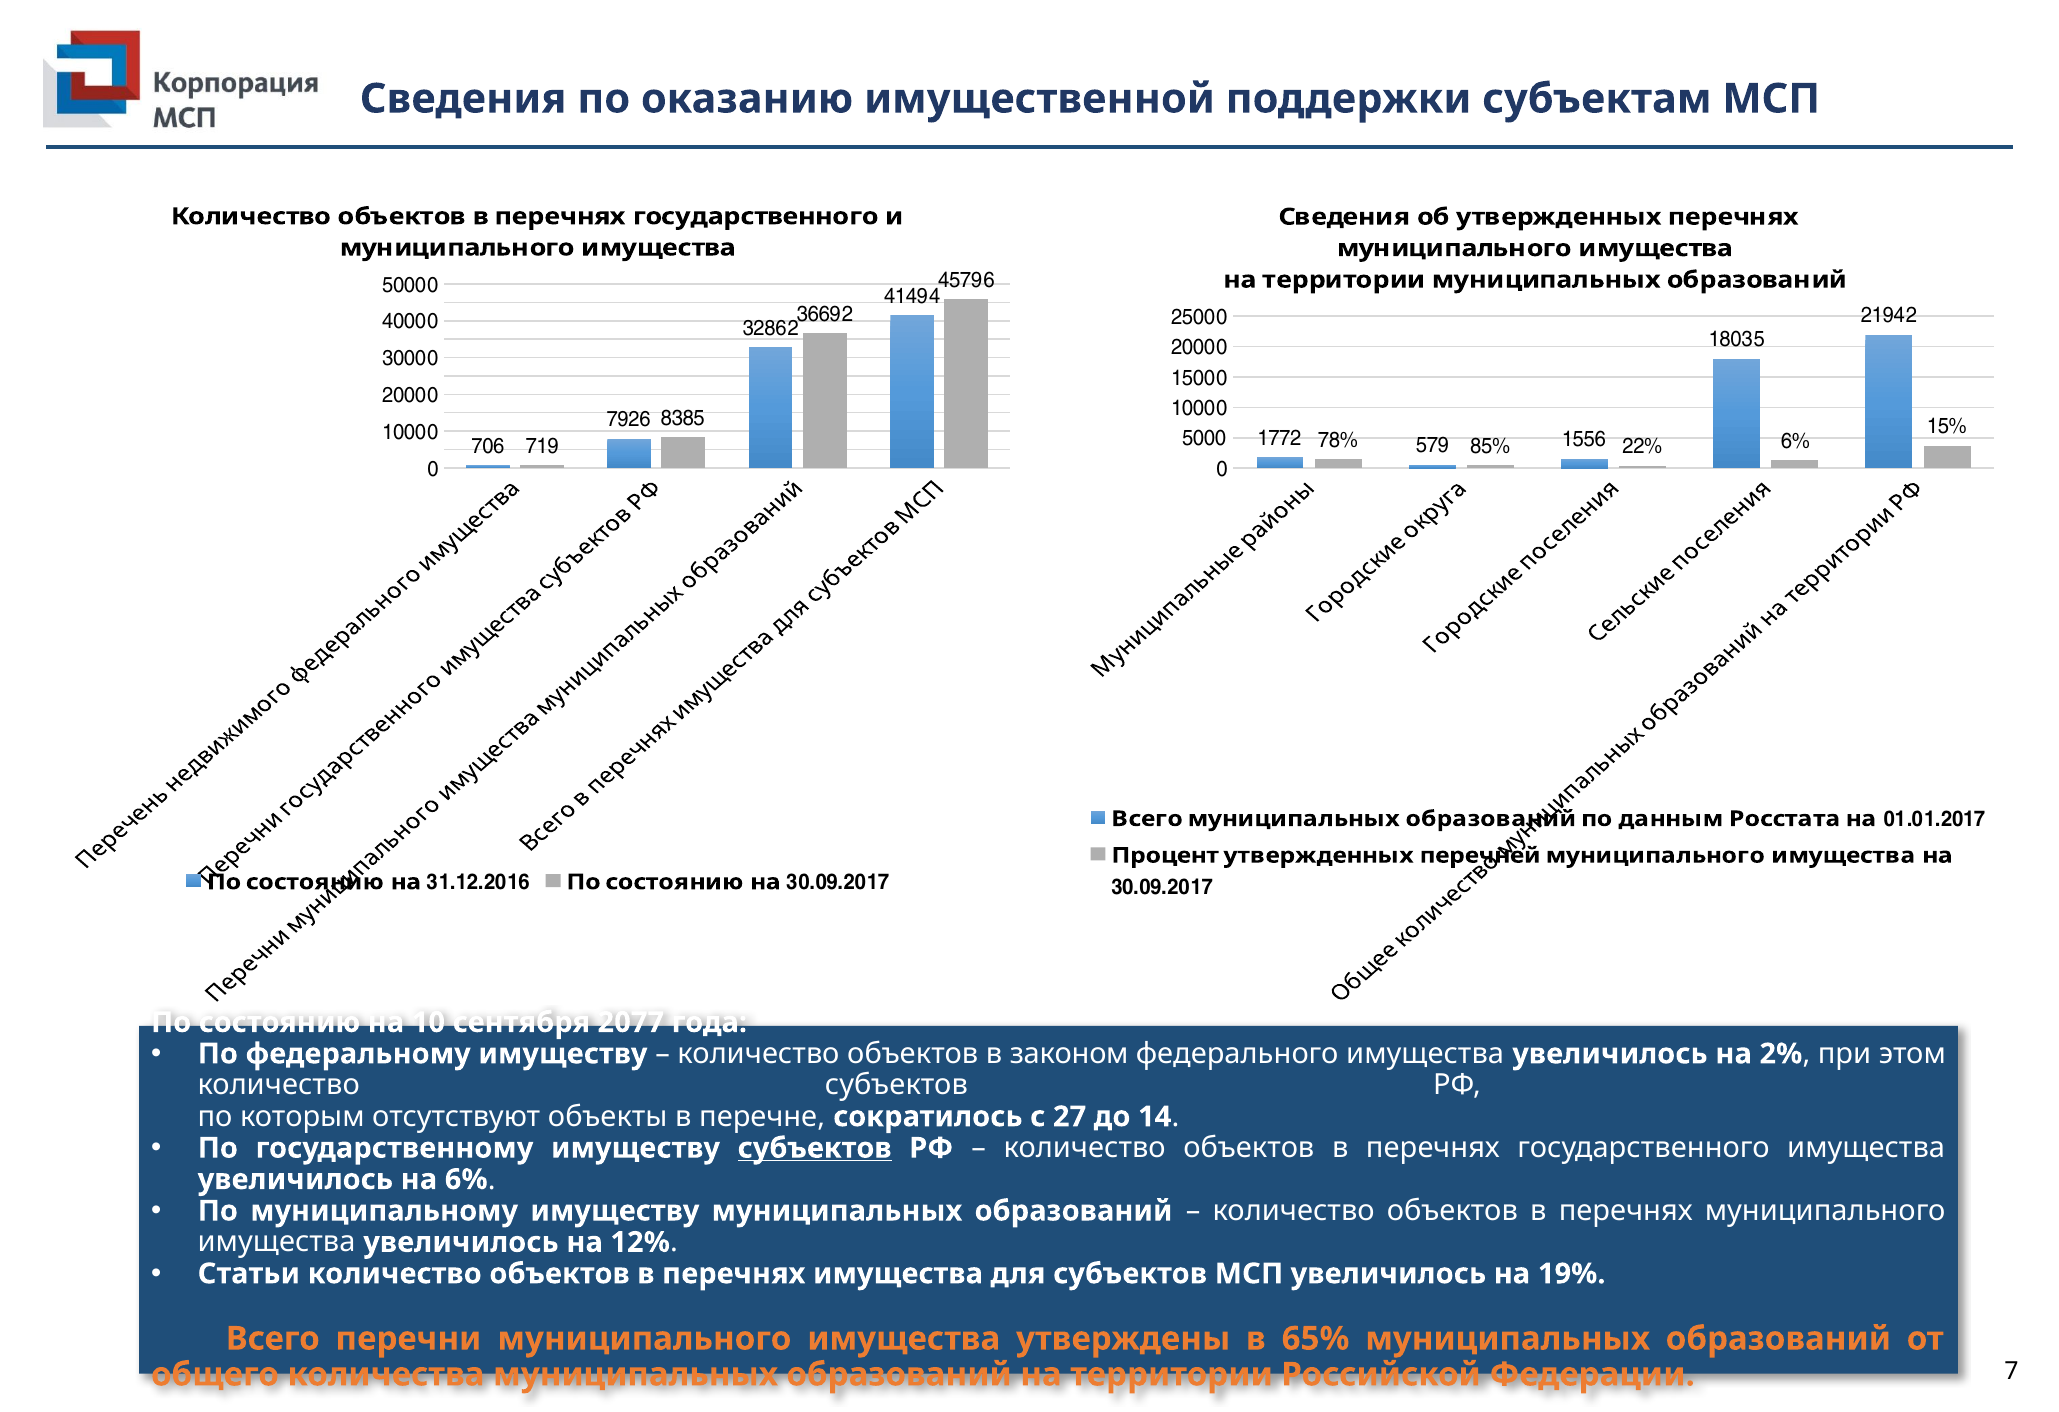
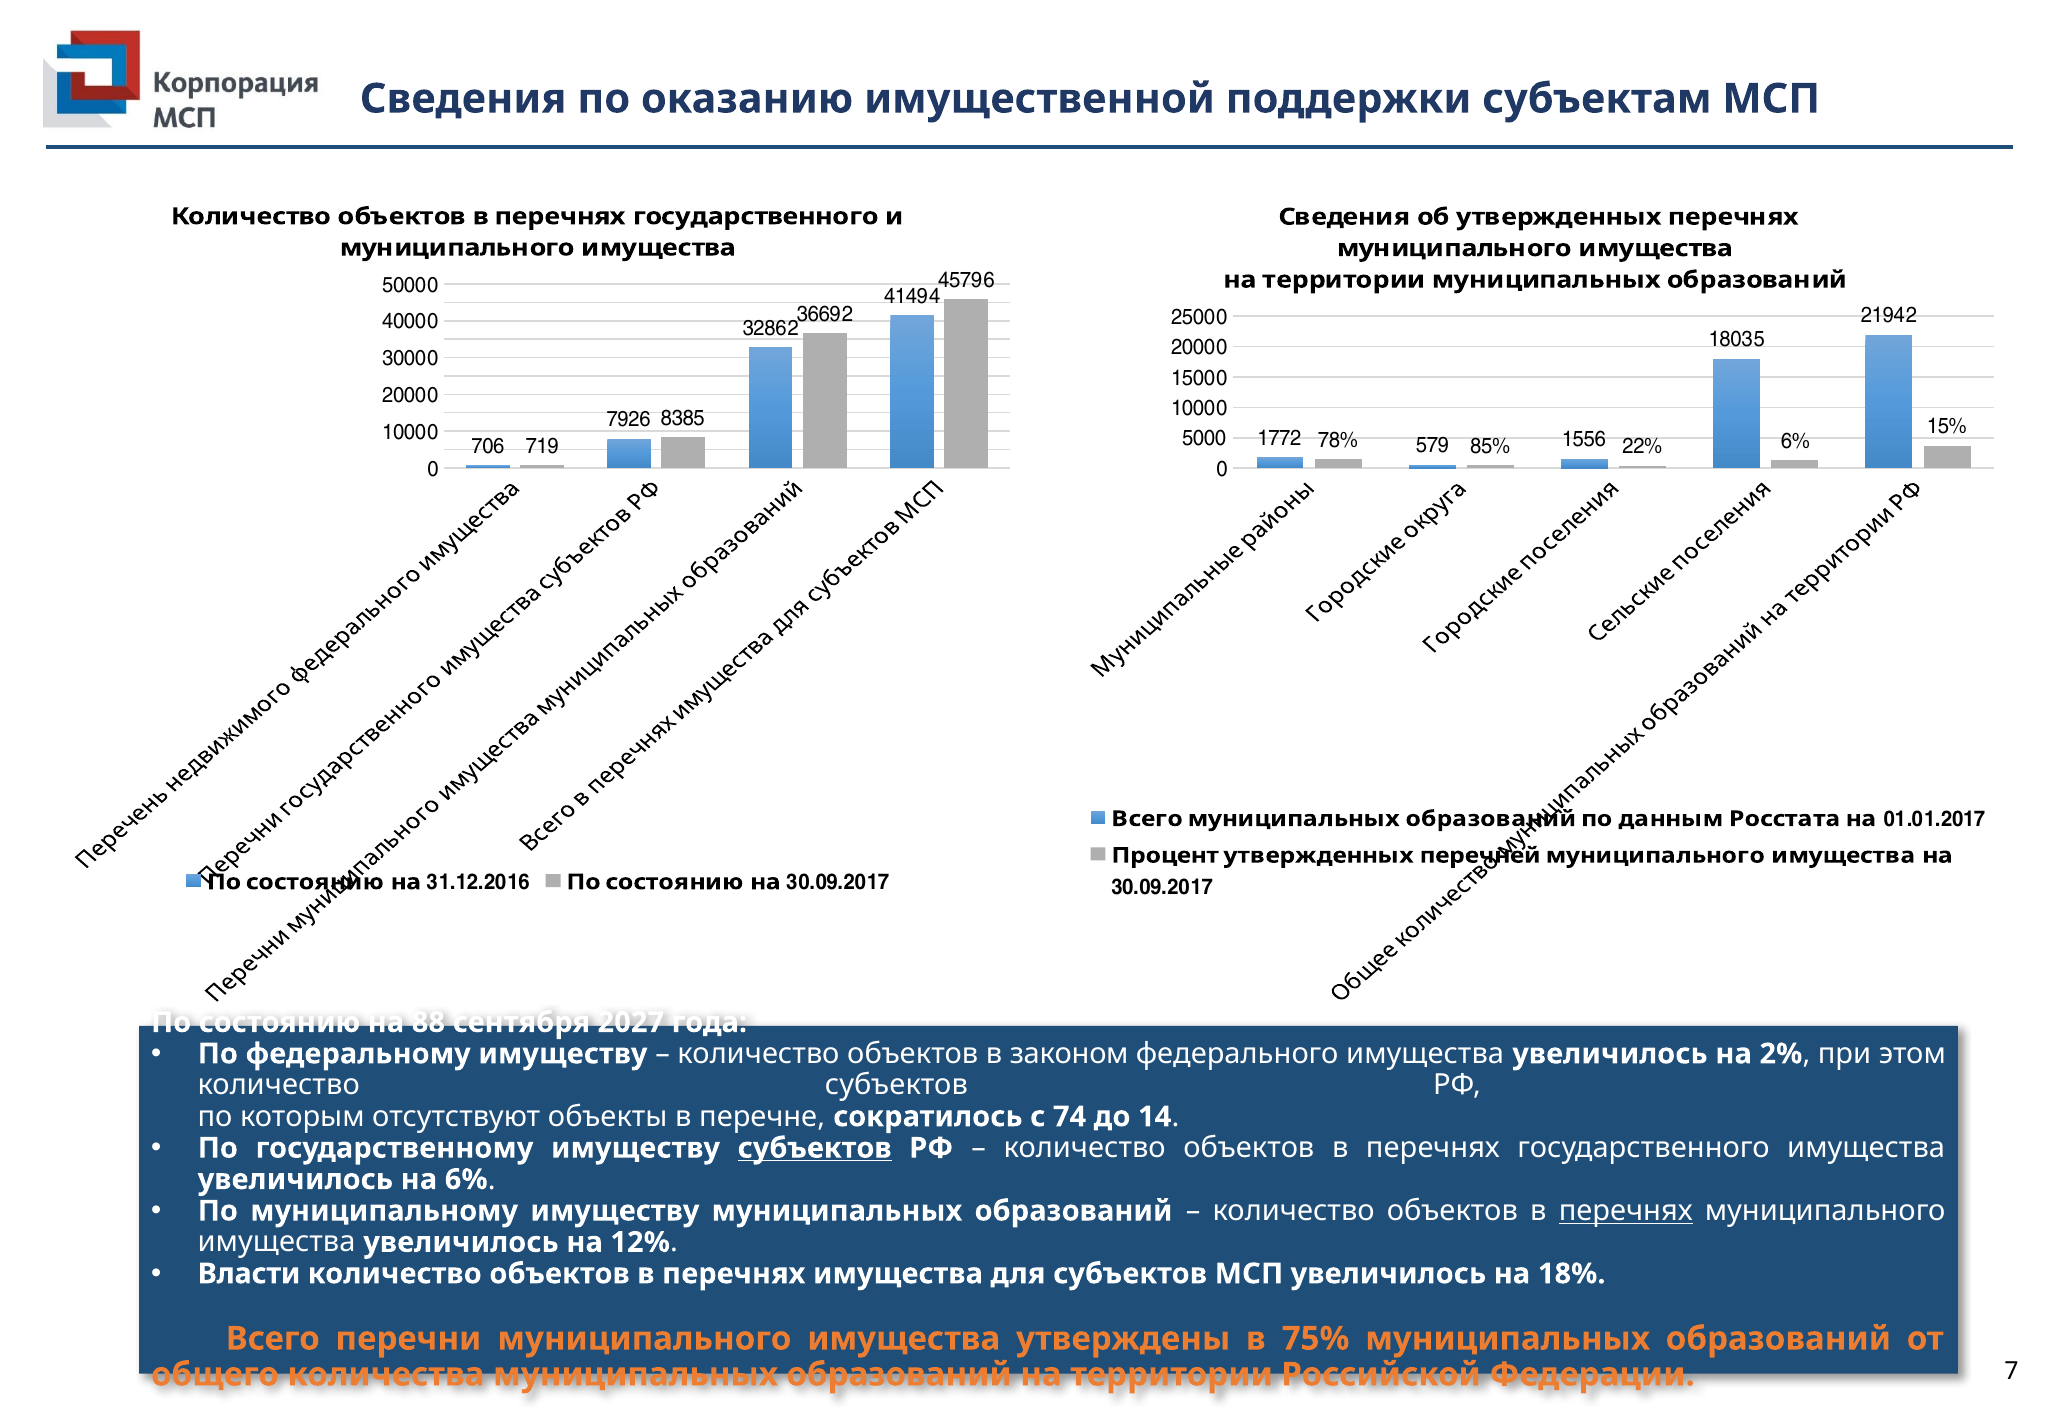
10: 10 -> 88 (428, 1022)
2077: 2077 -> 2027 (631, 1022)
27: 27 -> 74 (1070, 1117)
перечнях underline: none -> present (1626, 1211)
Статьи: Статьи -> Власти (249, 1274)
19%: 19% -> 18% (1572, 1274)
65%: 65% -> 75% (1316, 1339)
